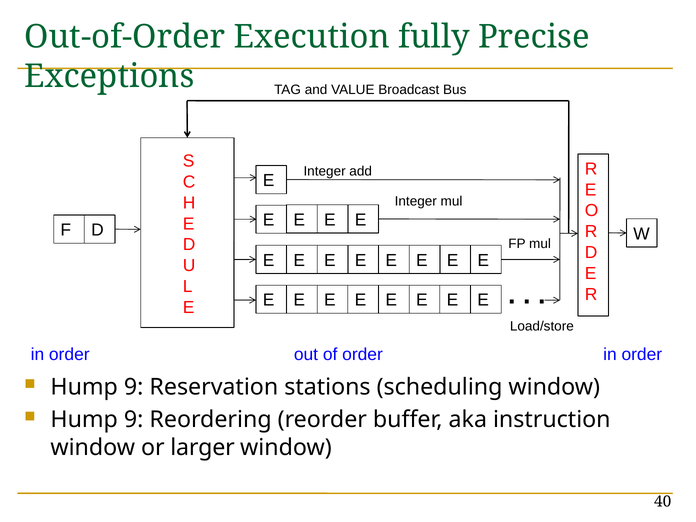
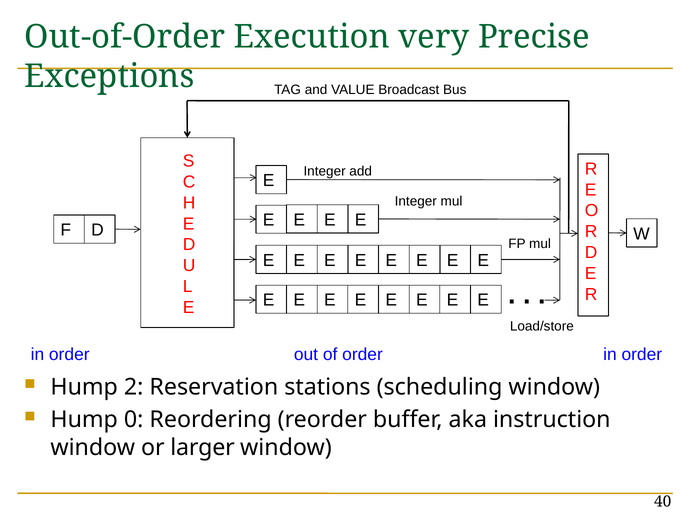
fully: fully -> very (434, 37)
9: 9 -> 2 (134, 387)
9: 9 -> 0 (134, 420)
